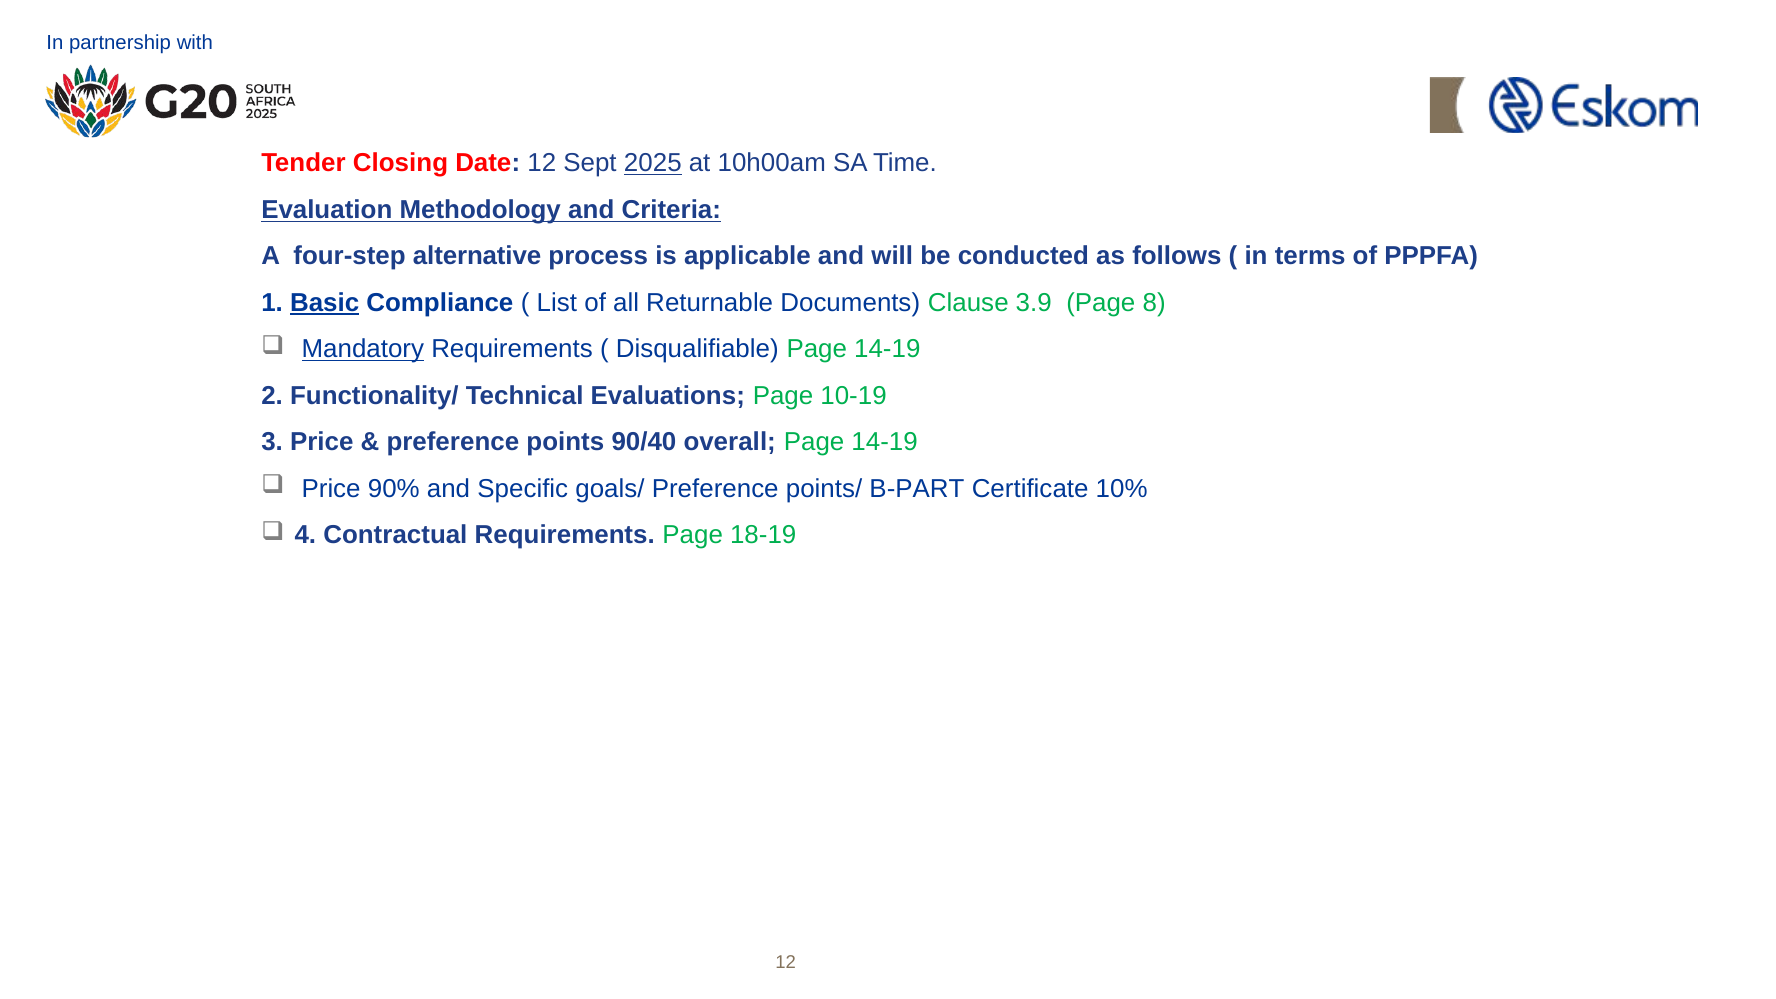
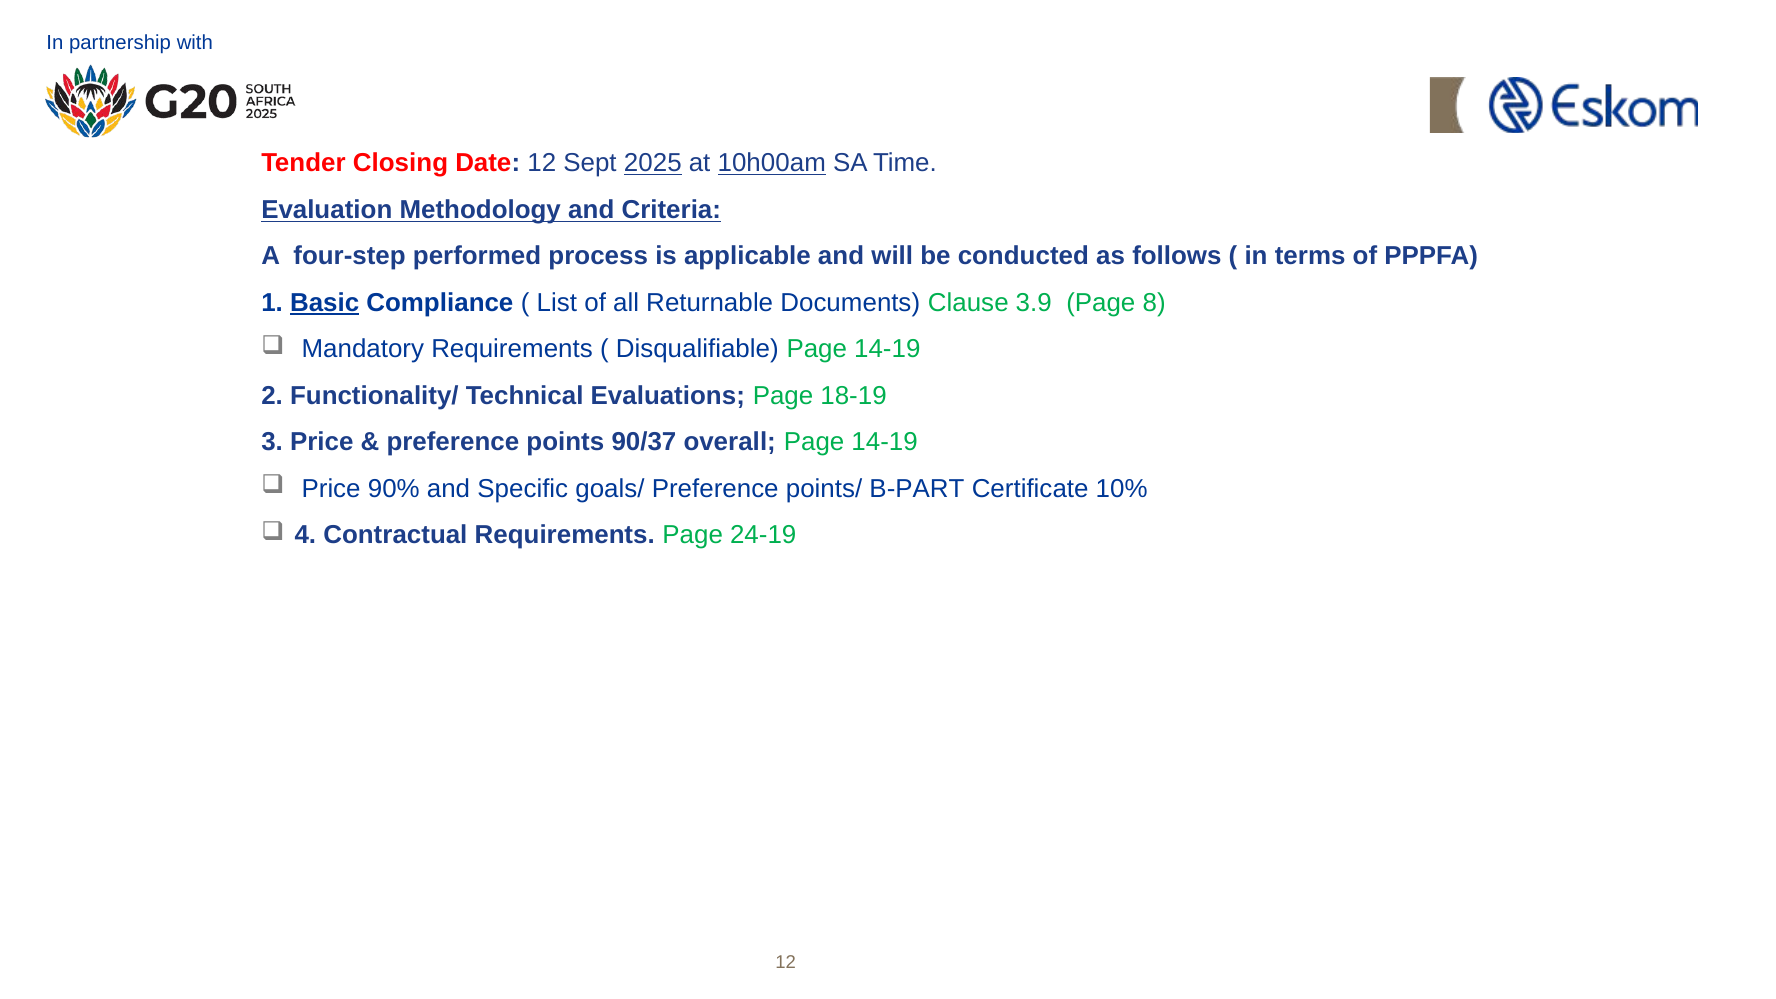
10h00am underline: none -> present (772, 163)
alternative: alternative -> performed (477, 256)
Mandatory underline: present -> none (363, 349)
10-19: 10-19 -> 18-19 (854, 396)
90/40: 90/40 -> 90/37 (644, 442)
18-19: 18-19 -> 24-19 (763, 535)
